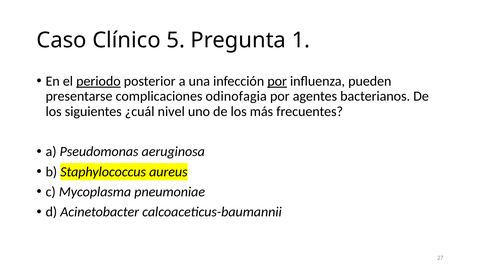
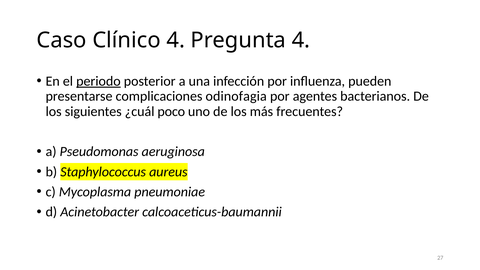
Clínico 5: 5 -> 4 (176, 40)
Pregunta 1: 1 -> 4 (301, 40)
por underline: present -> none (277, 81)
nivel: nivel -> poco (171, 111)
